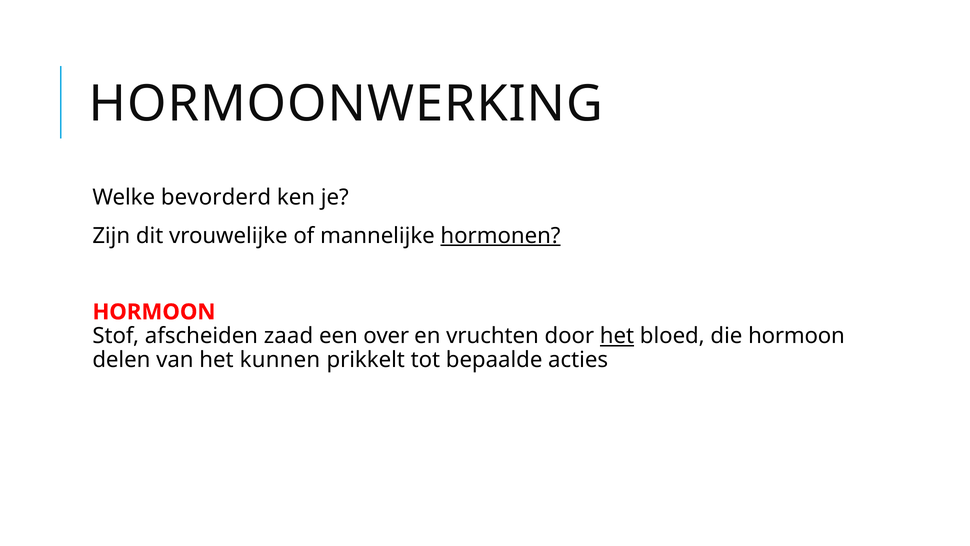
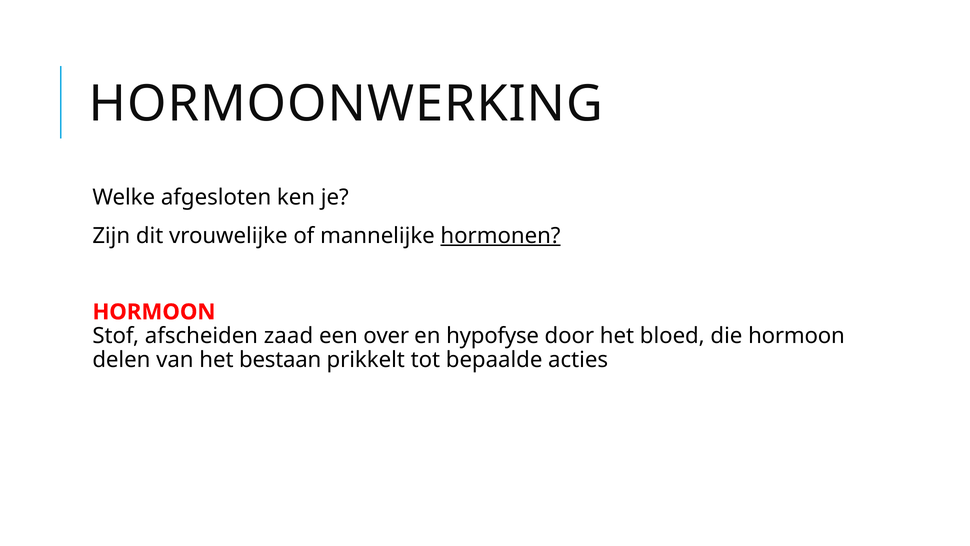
bevorderd: bevorderd -> afgesloten (216, 197)
vruchten: vruchten -> hypofyse (493, 336)
het underline: present -> none (617, 336)
kunnen: kunnen -> bestaan (280, 360)
